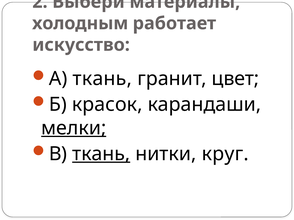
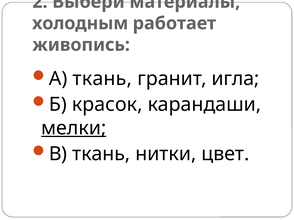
искусство: искусство -> живопись (81, 45)
цвет: цвет -> игла (235, 79)
ткань underline: present -> none (101, 154)
круг: круг -> цвет (225, 154)
